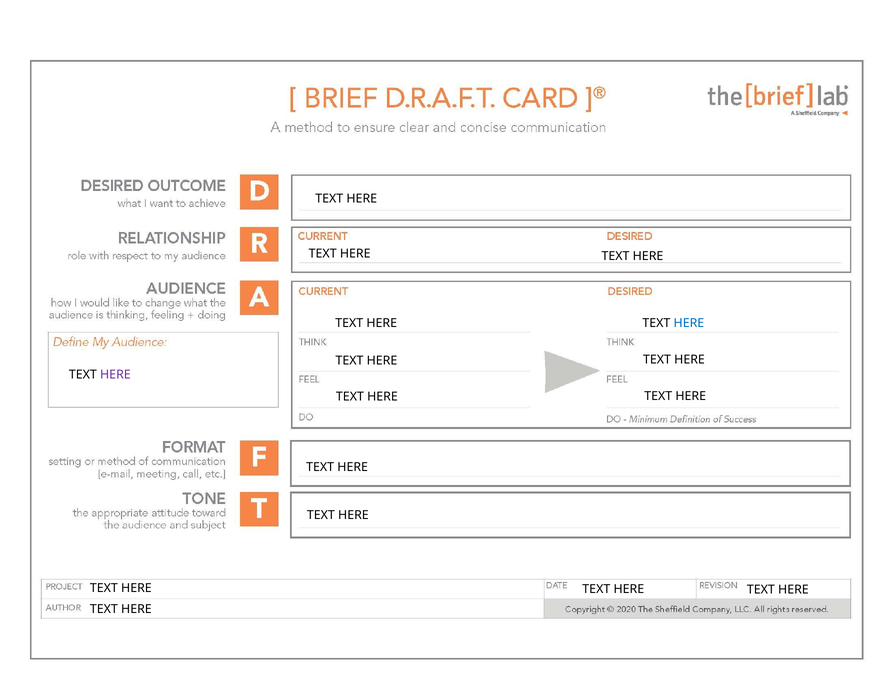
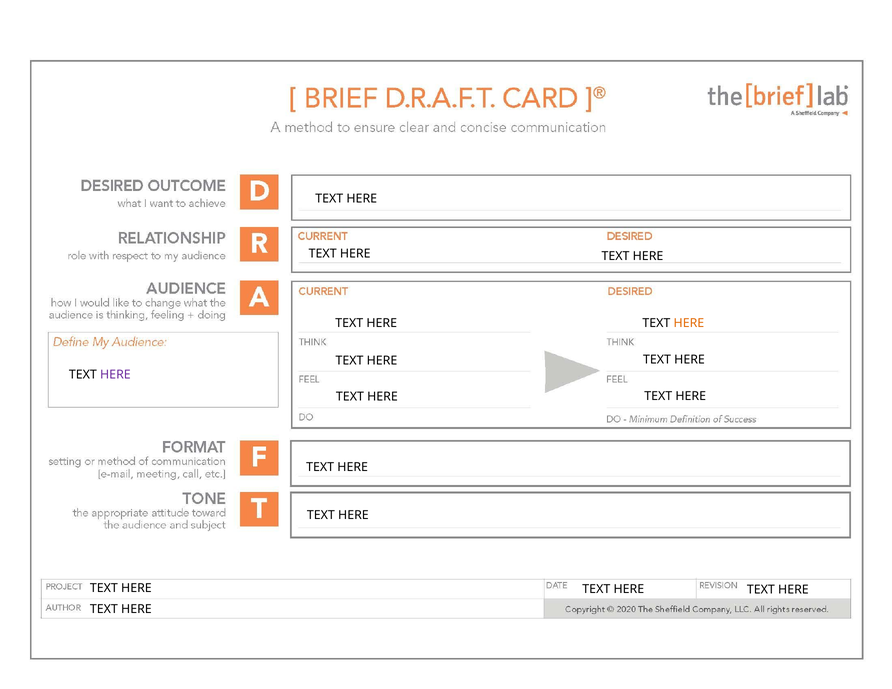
HERE colour: blue -> orange (689, 323)
